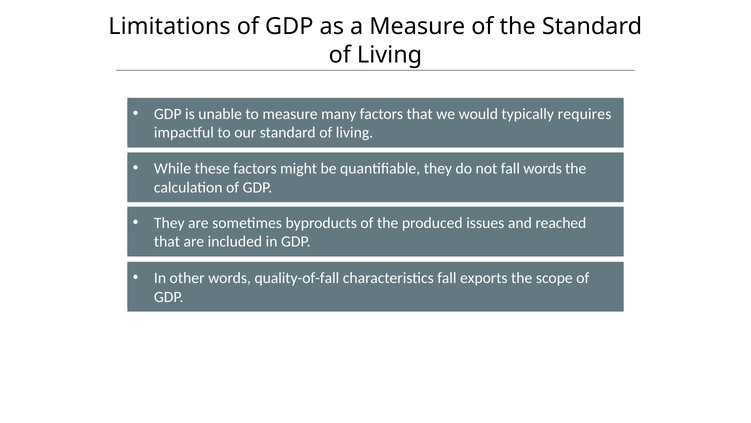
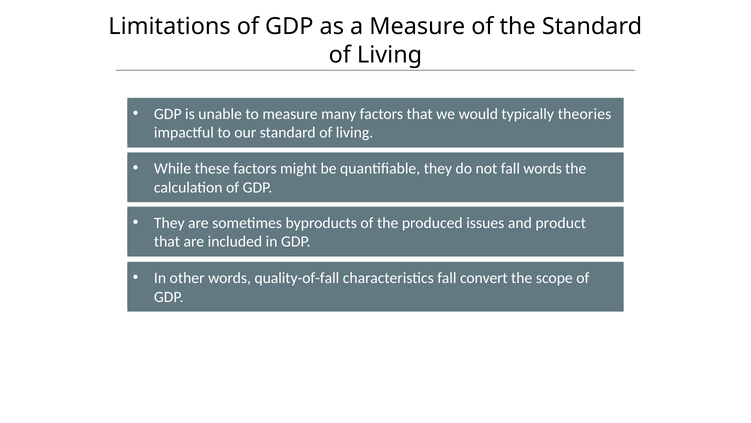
requires: requires -> theories (585, 114)
reached: reached -> product (561, 223)
exports: exports -> convert (484, 278)
